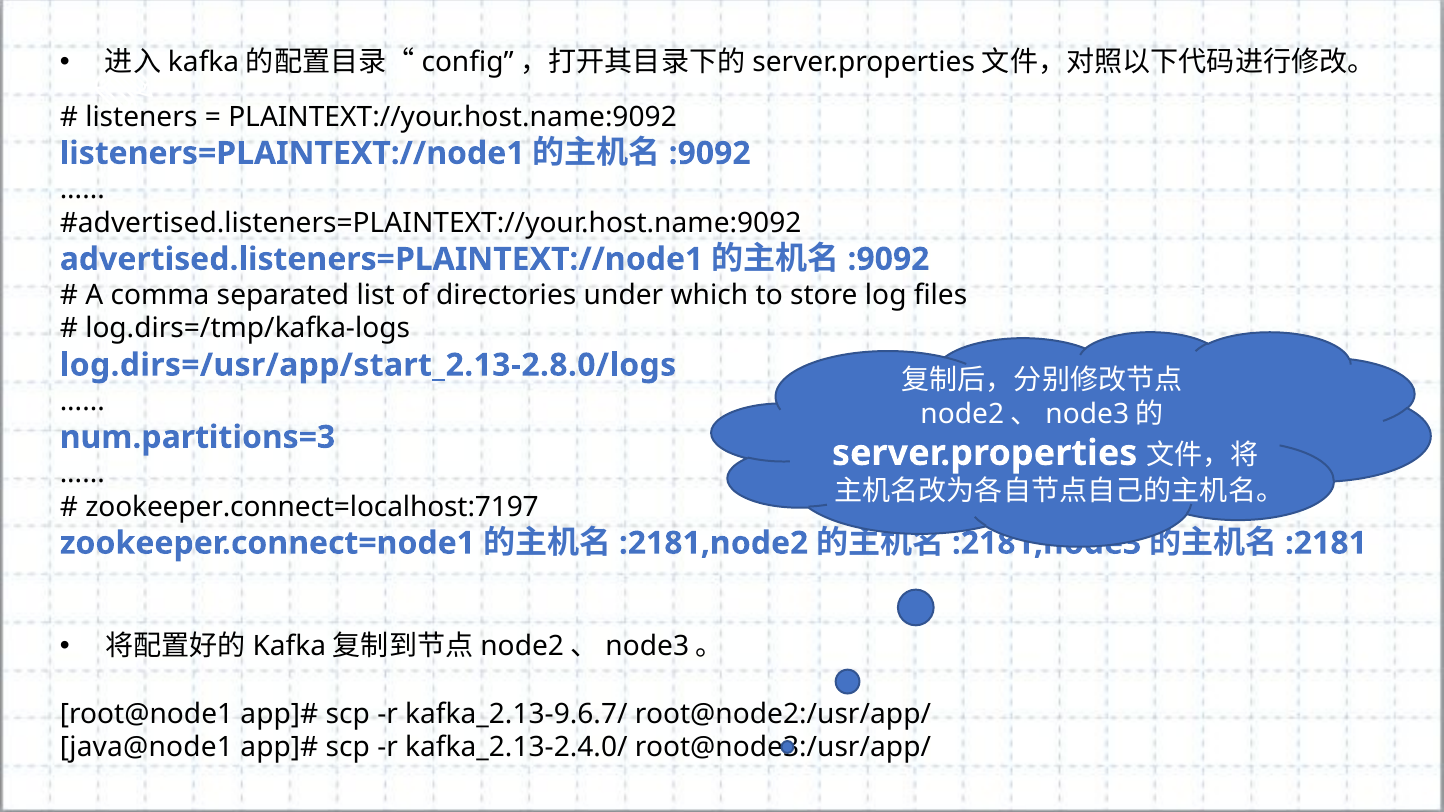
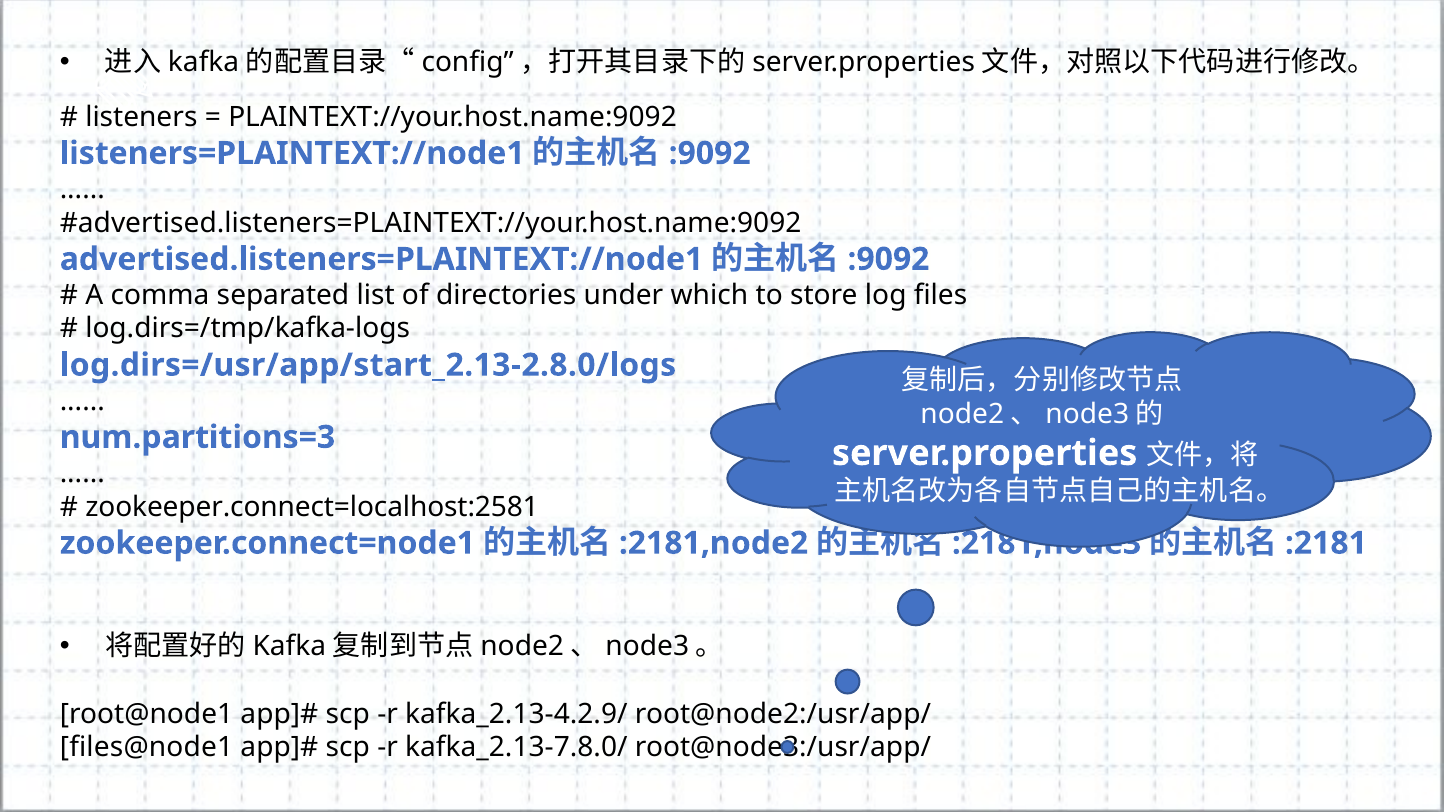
zookeeper.connect=localhost:7197: zookeeper.connect=localhost:7197 -> zookeeper.connect=localhost:2581 (312, 507)
kafka_2.13-9.6.7/: kafka_2.13-9.6.7/ -> kafka_2.13-4.2.9/ (516, 714)
java@node1: java@node1 -> files@node1 (146, 748)
kafka_2.13-2.4.0/: kafka_2.13-2.4.0/ -> kafka_2.13-7.8.0/ (516, 748)
